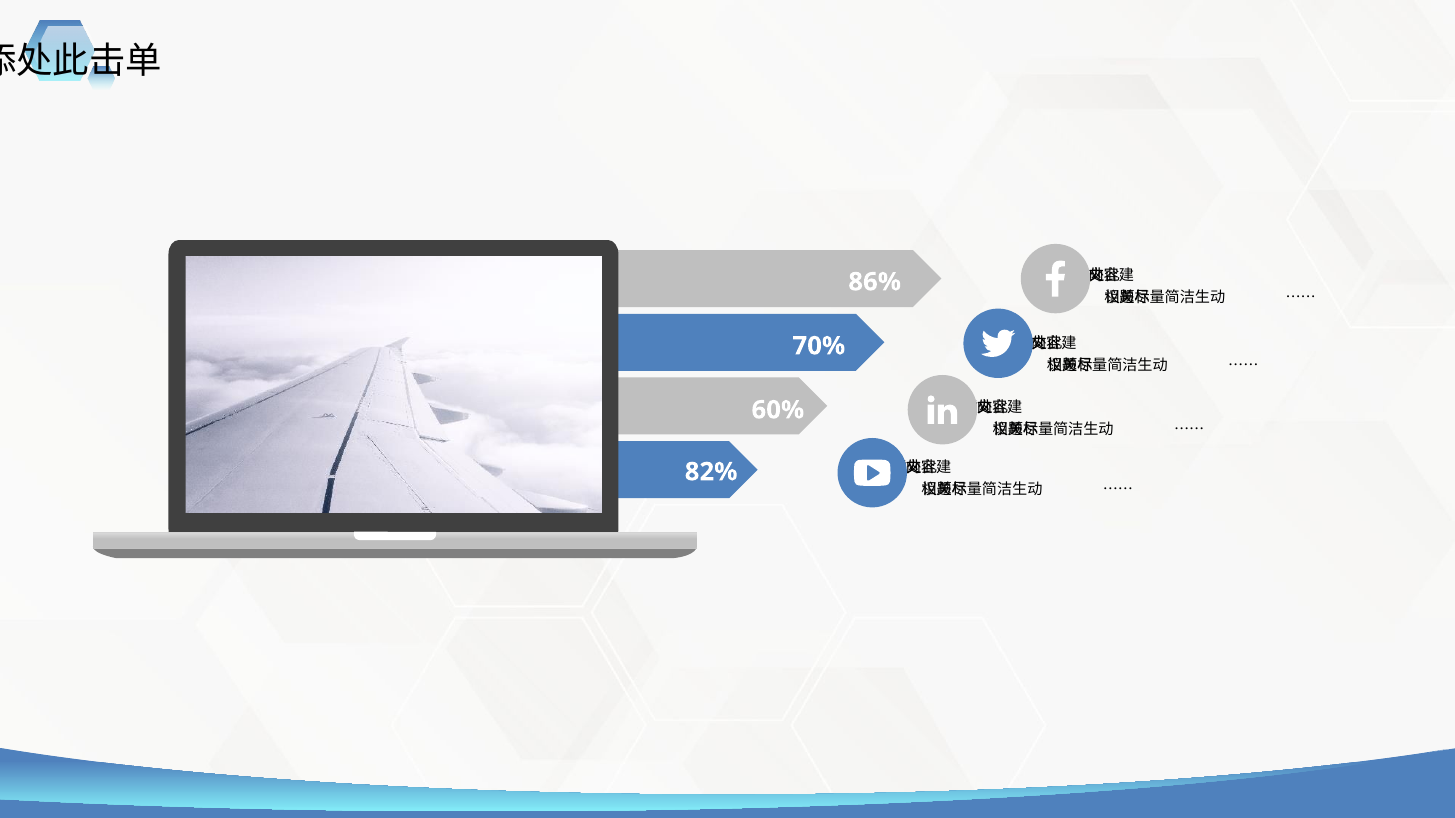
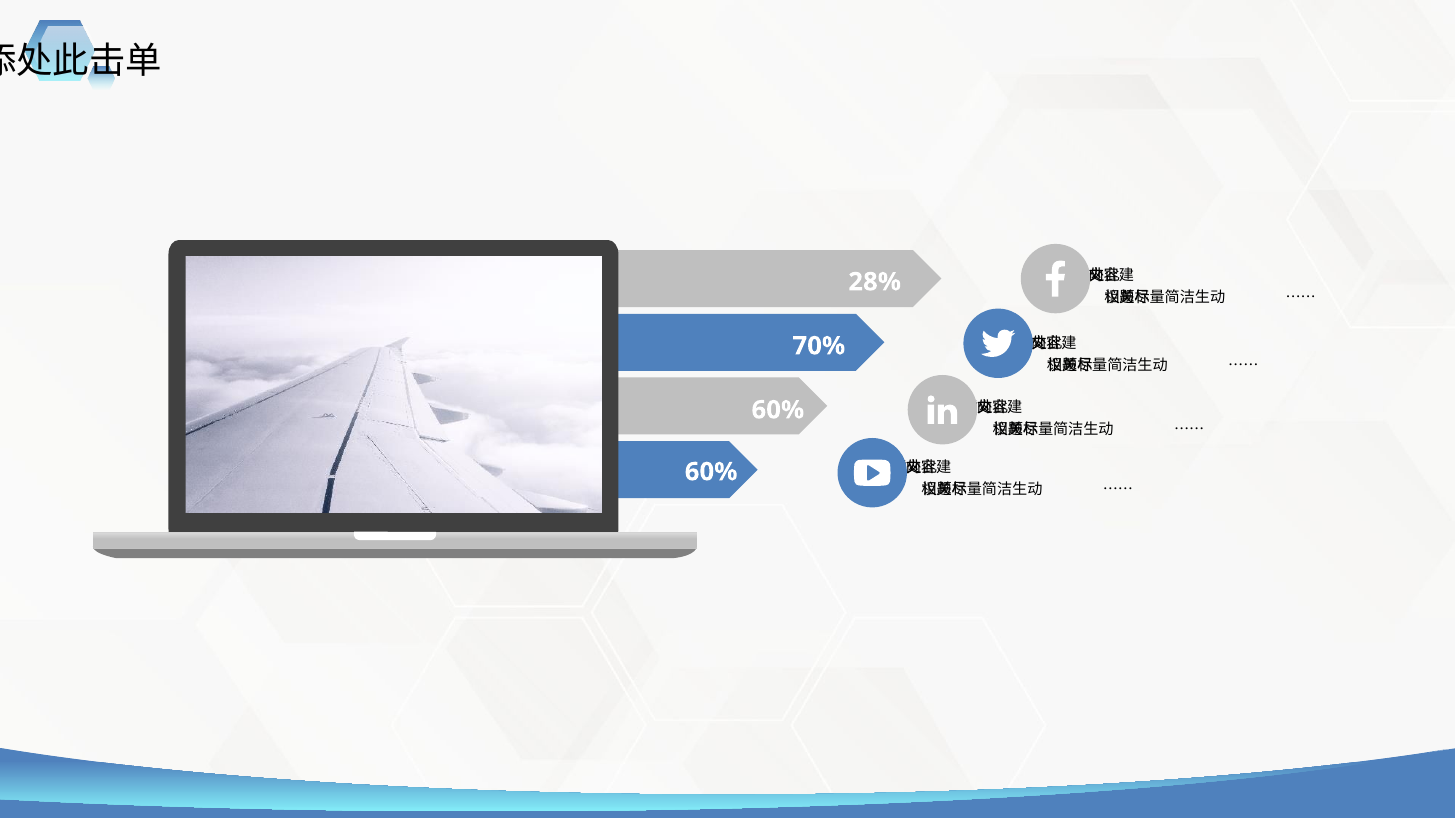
86%: 86% -> 28% (875, 282)
82%: 82% -> 60% (711, 472)
